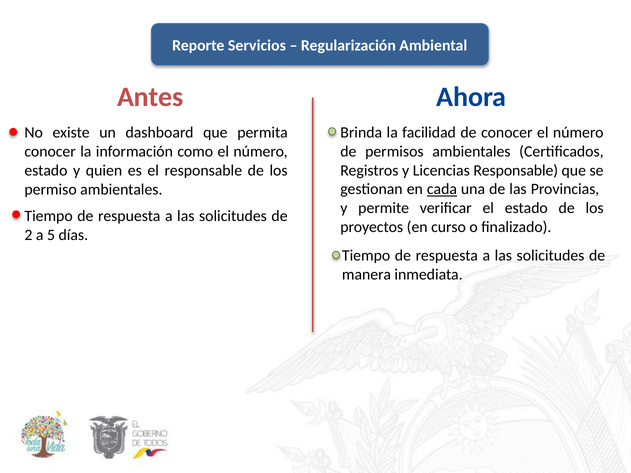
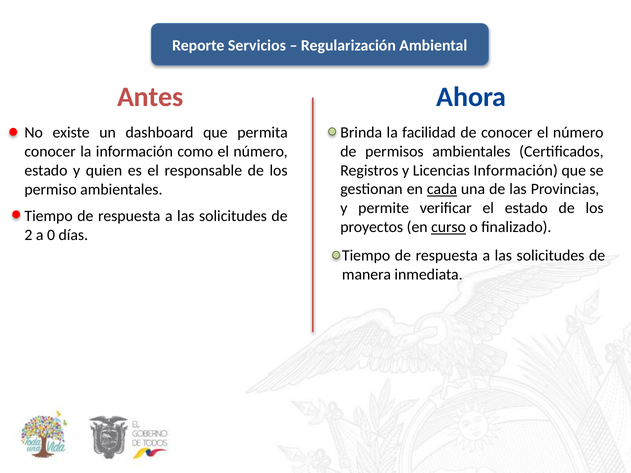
Licencias Responsable: Responsable -> Información (516, 170)
curso underline: none -> present (449, 227)
5: 5 -> 0 (51, 235)
